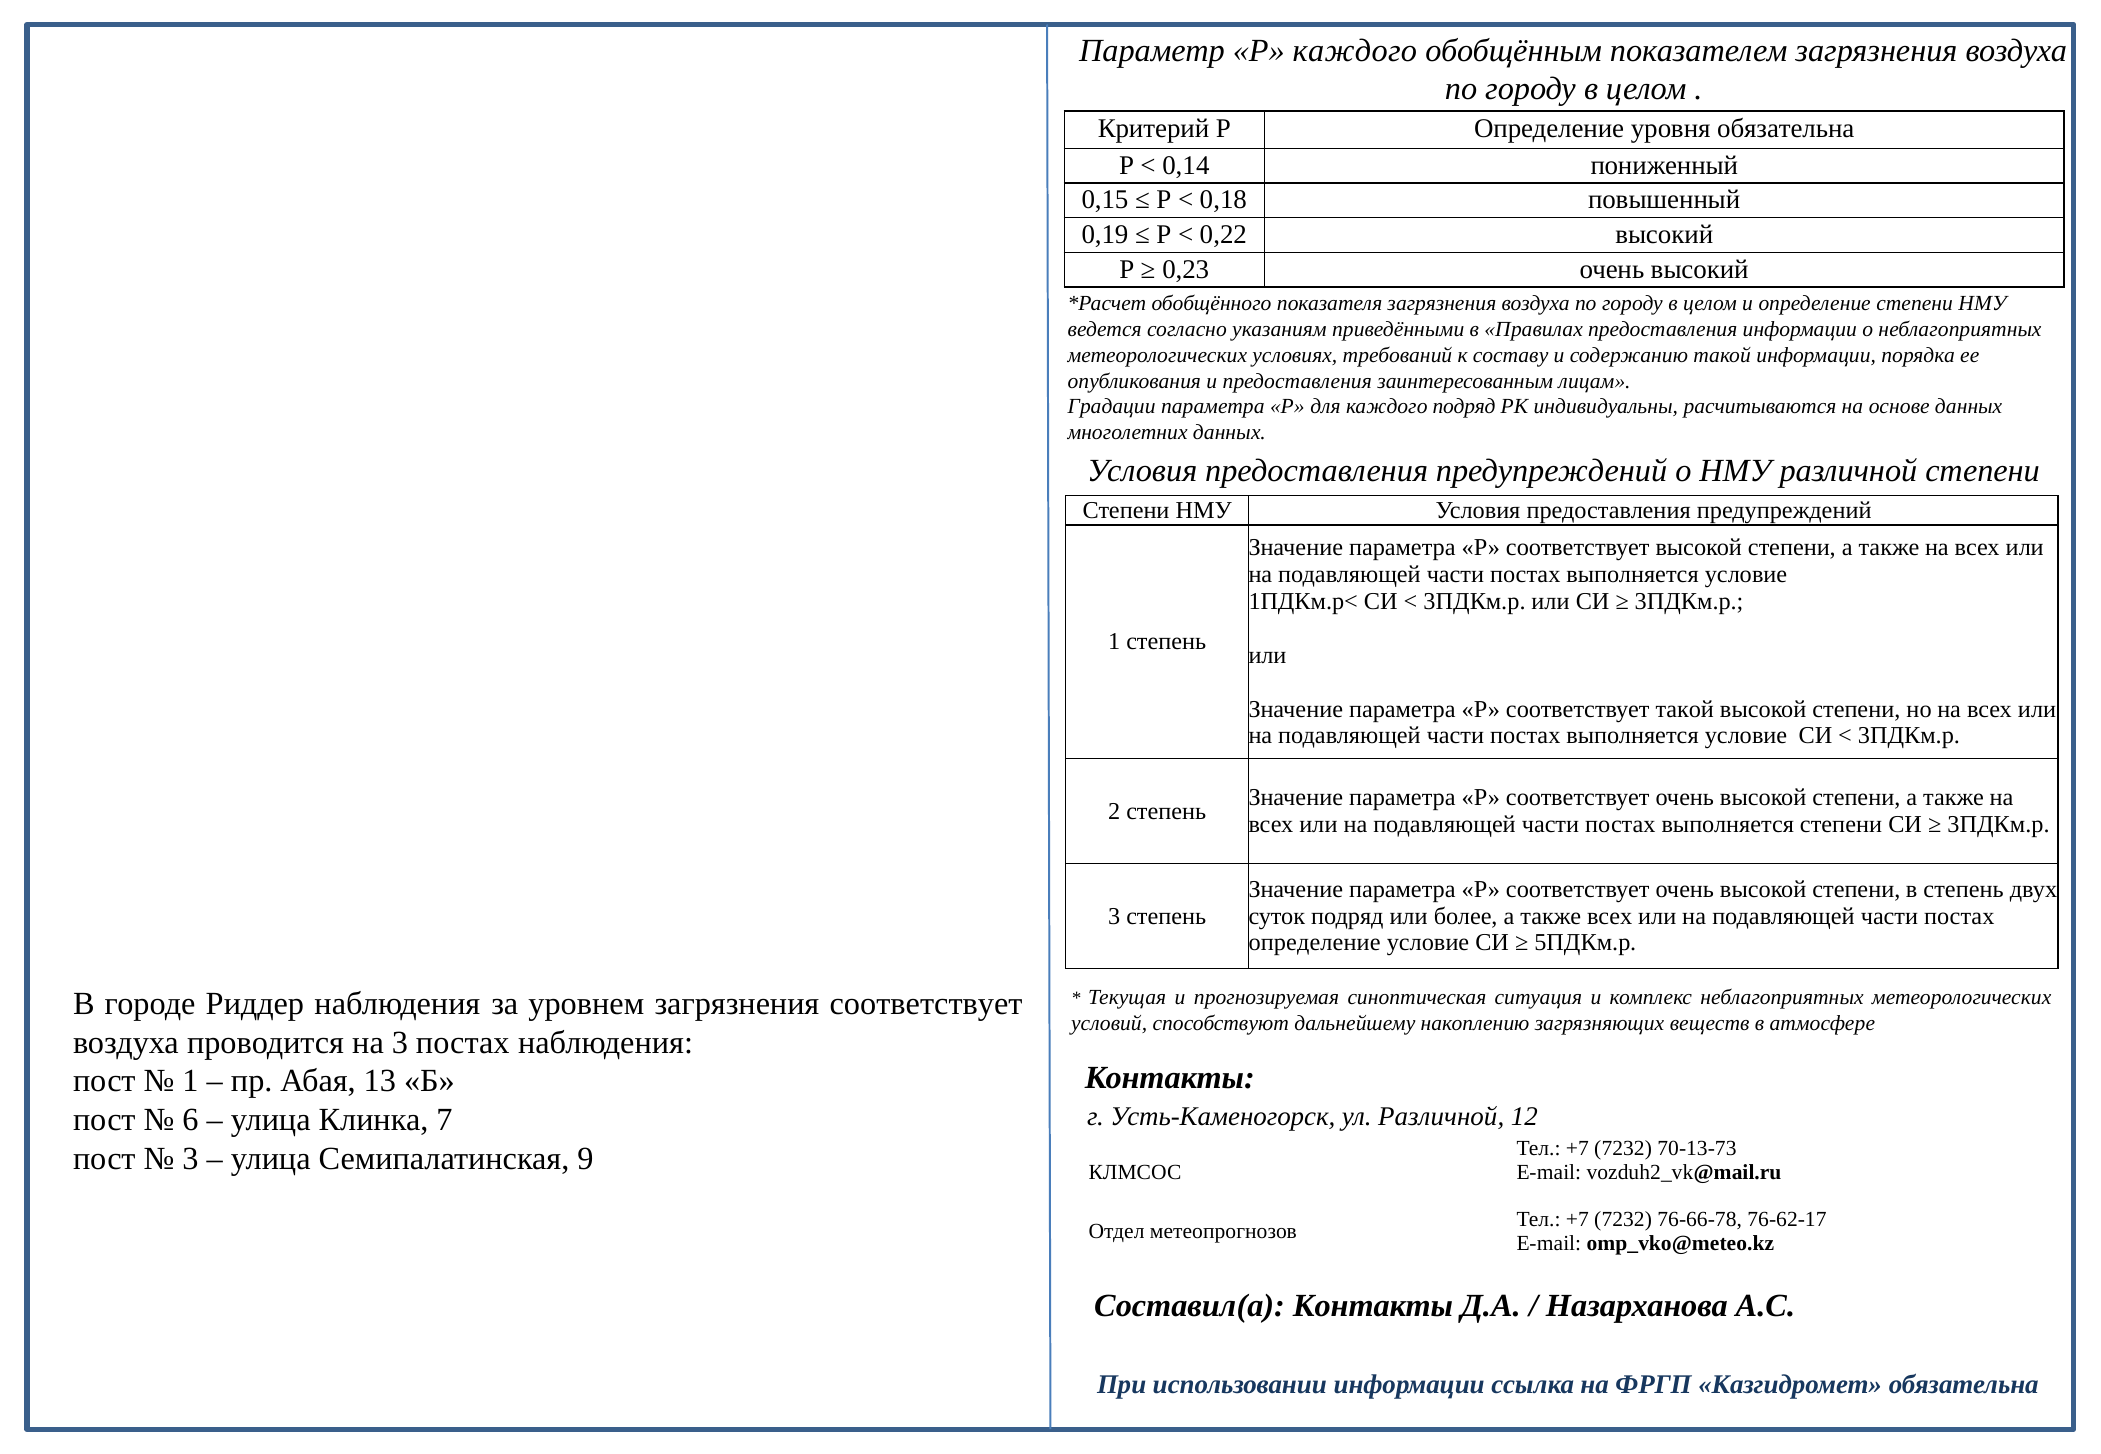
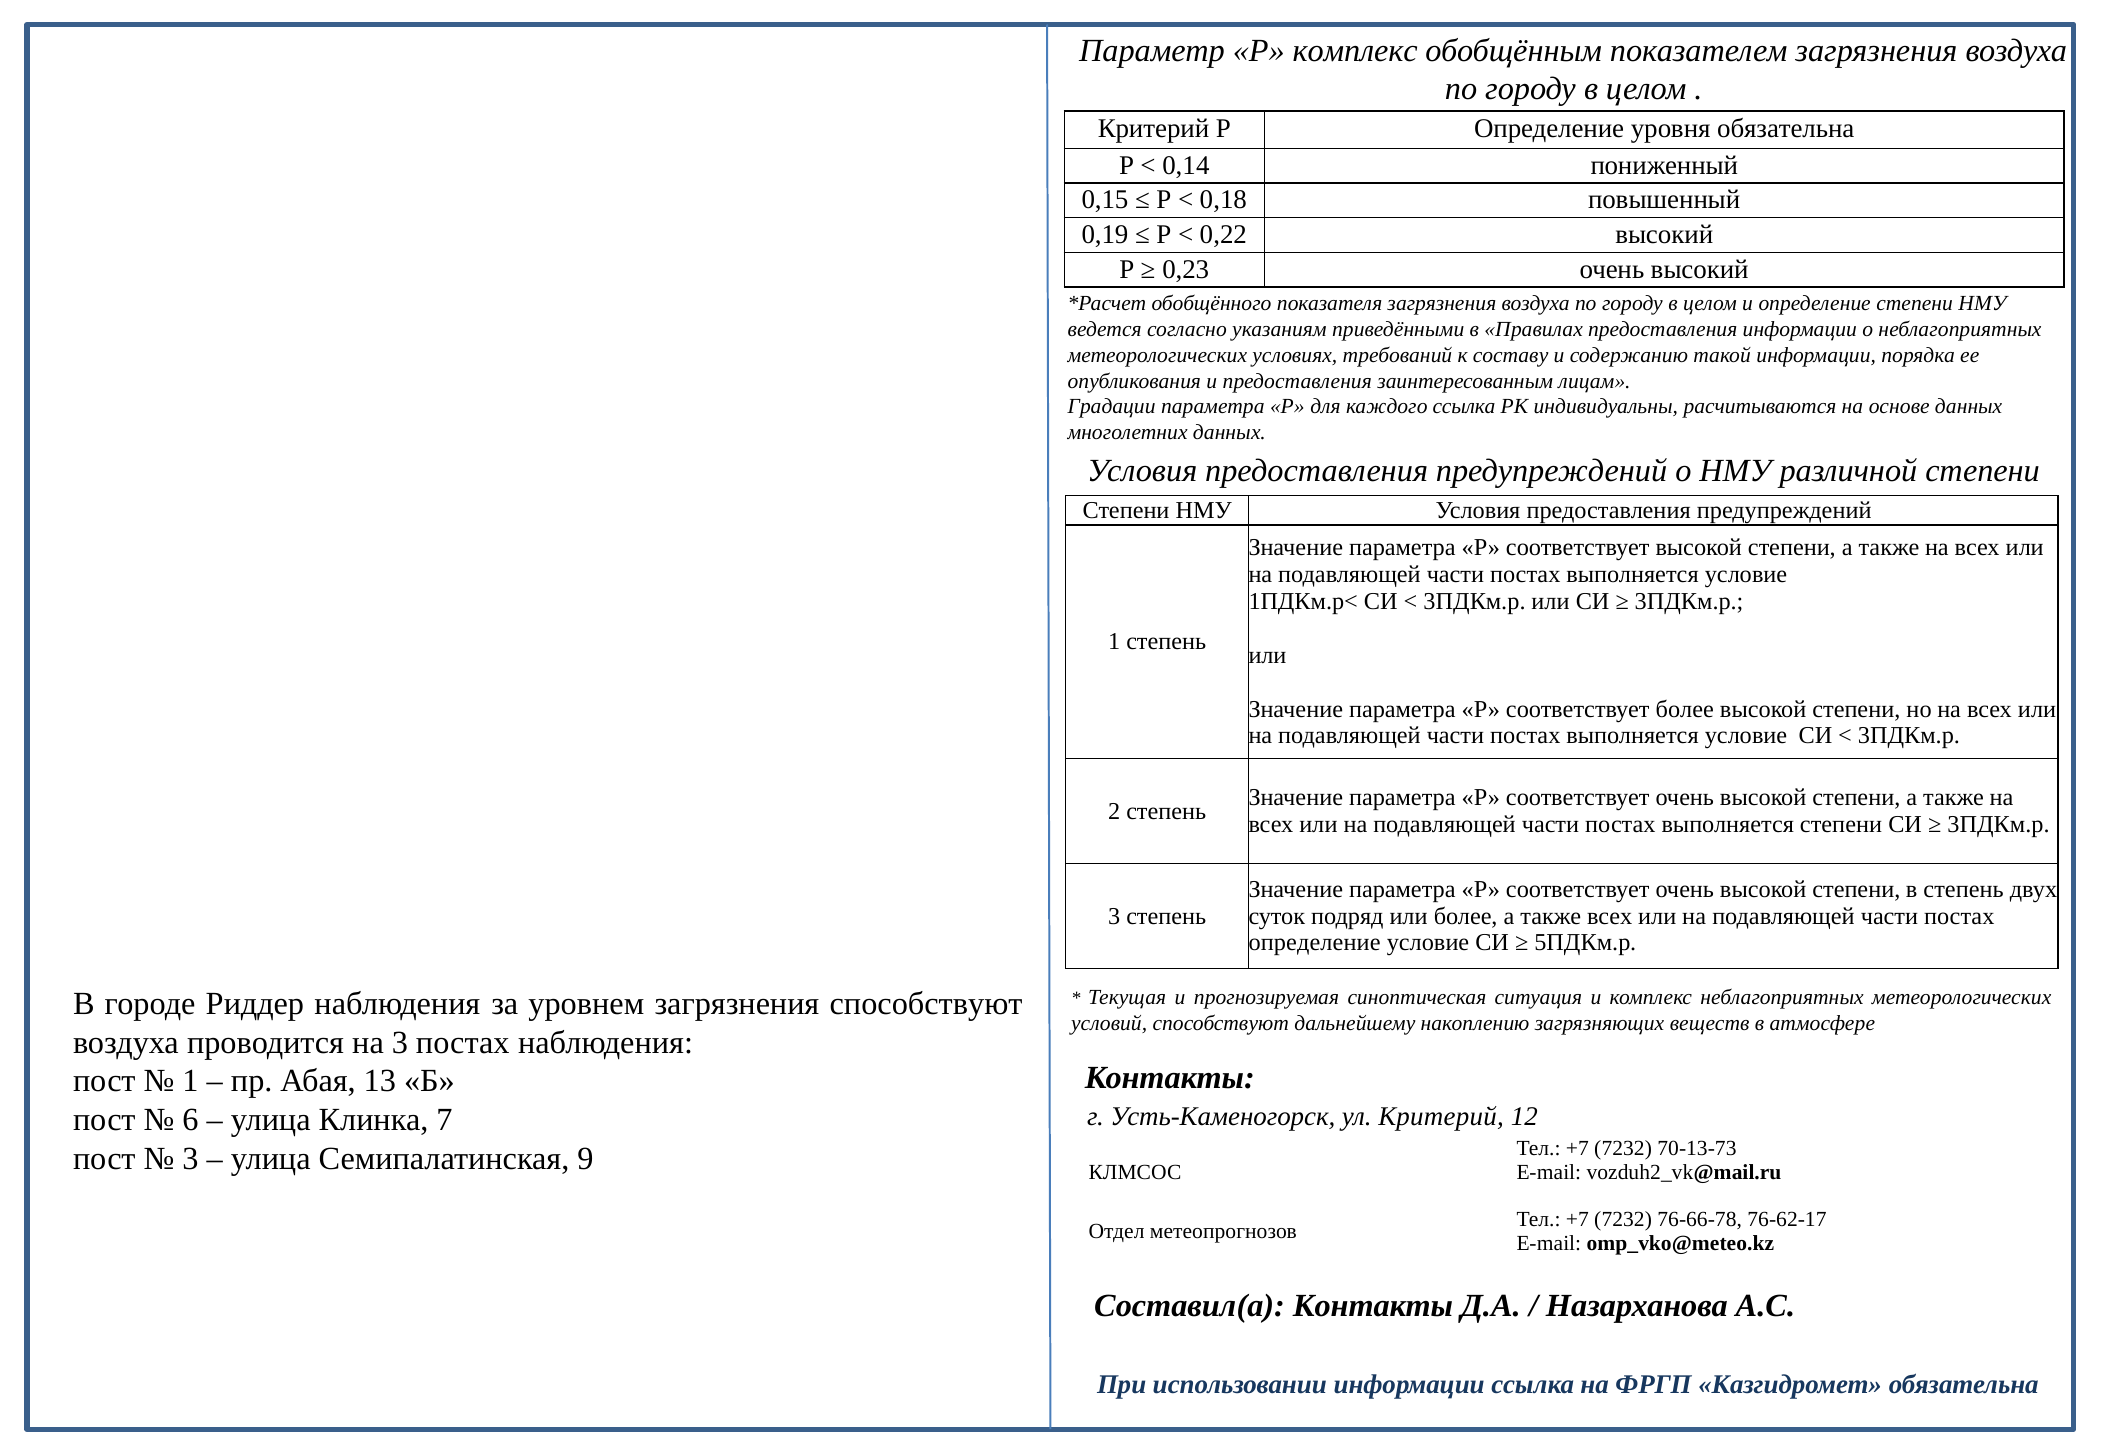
Р каждого: каждого -> комплекс (1355, 51)
каждого подряд: подряд -> ссылка (1464, 407)
соответствует такой: такой -> более (1685, 709)
загрязнения соответствует: соответствует -> способствуют (926, 1004)
ул Различной: Различной -> Критерий (1441, 1117)
